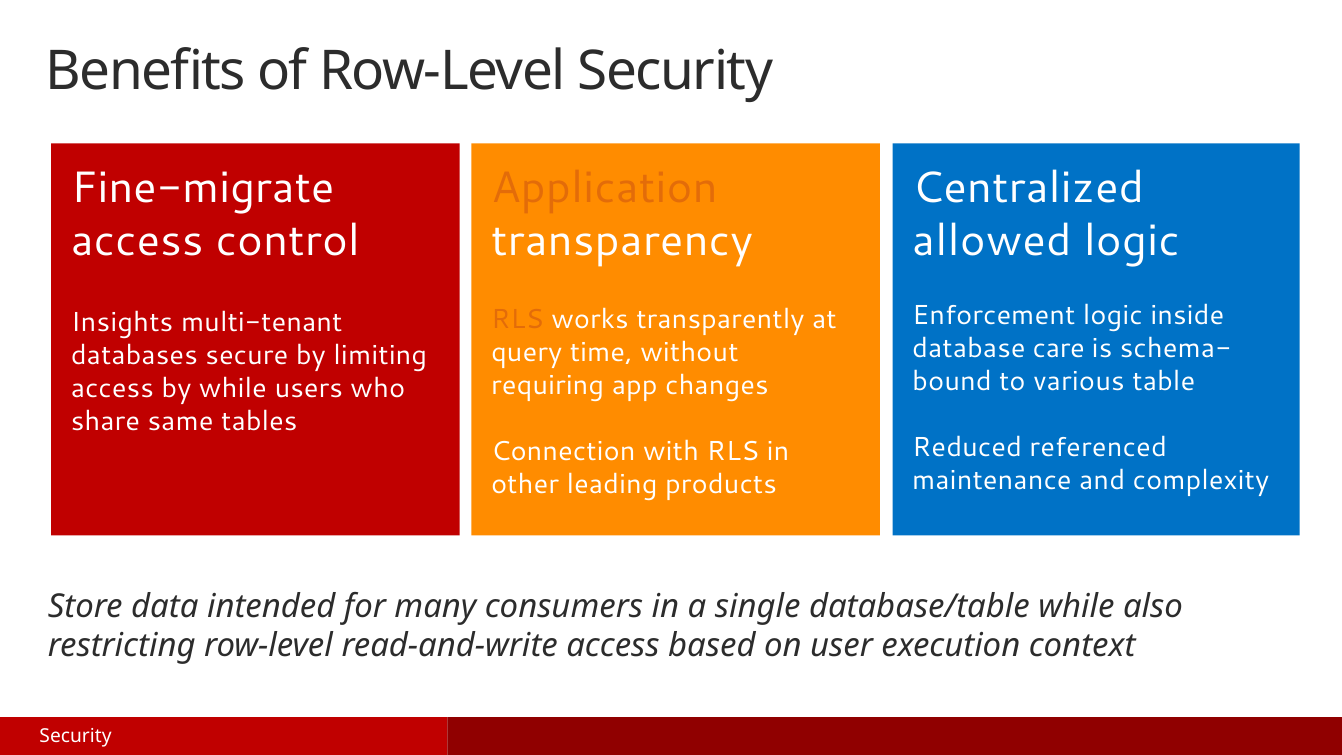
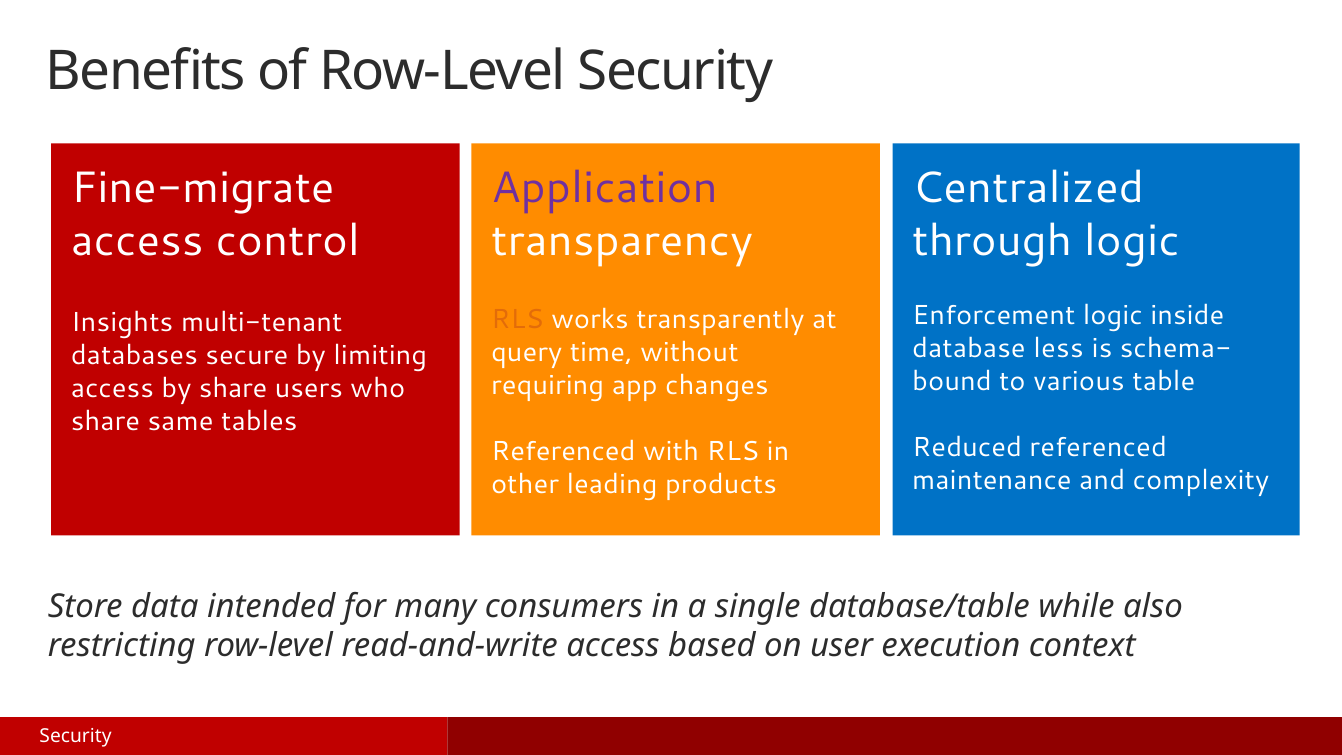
Application colour: orange -> purple (604, 188)
allowed: allowed -> through (992, 241)
care: care -> less (1059, 348)
by while: while -> share (233, 388)
Connection: Connection -> Referenced (563, 451)
